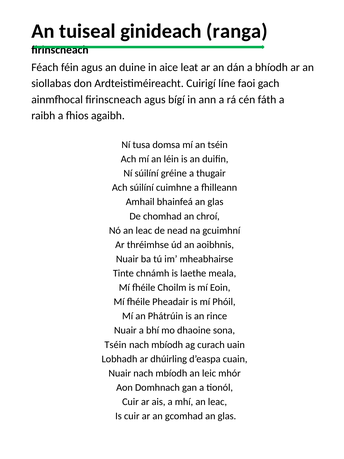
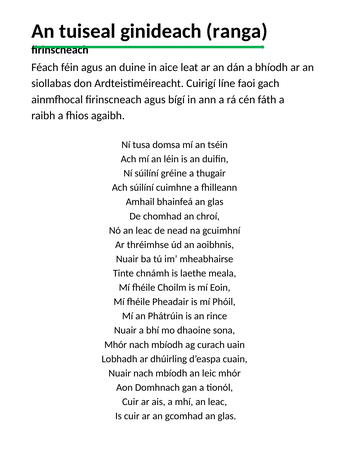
Tséin: Tséin -> Mhór (116, 344)
